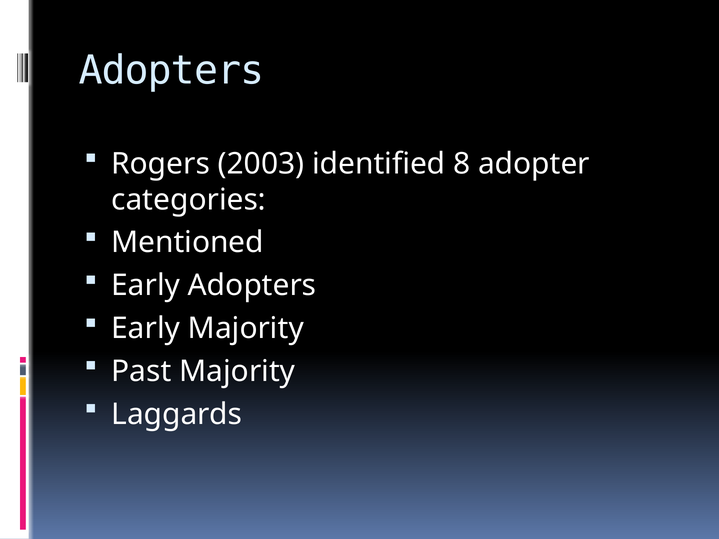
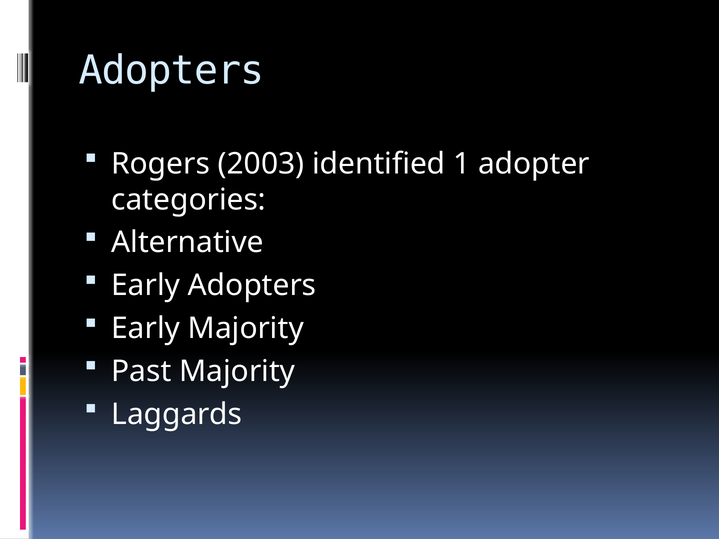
8: 8 -> 1 (462, 164)
Mentioned: Mentioned -> Alternative (188, 243)
